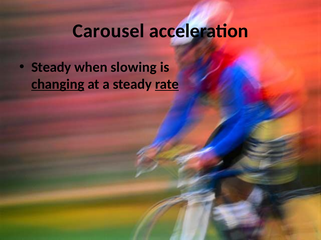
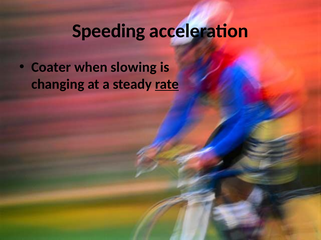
Carousel: Carousel -> Speeding (109, 31)
Steady: Steady -> Coater (51, 67)
changing underline: present -> none (58, 84)
